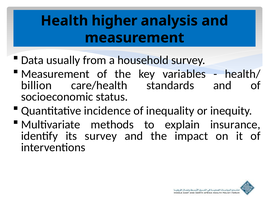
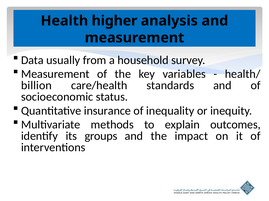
incidence: incidence -> insurance (107, 111)
insurance: insurance -> outcomes (235, 125)
its survey: survey -> groups (101, 136)
